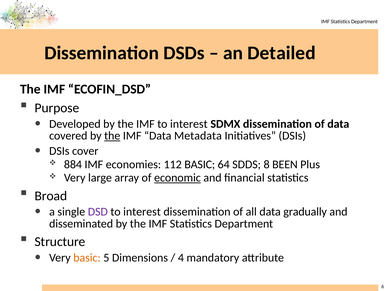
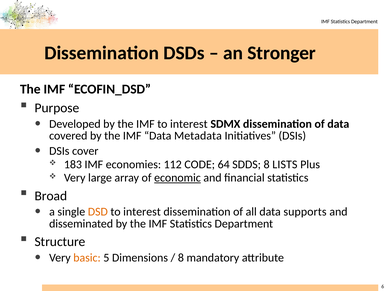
Detailed: Detailed -> Stronger (282, 53)
the underline: present -> none (112, 136)
884: 884 -> 183 (73, 164)
112 BASIC: BASIC -> CODE (200, 164)
BEEN: BEEN -> LISTS (285, 164)
DSD colour: purple -> orange (98, 212)
gradually: gradually -> supports (305, 212)
4: 4 -> 8 (181, 258)
